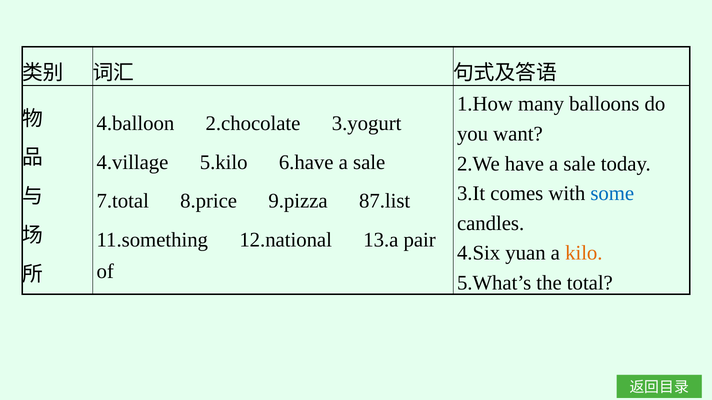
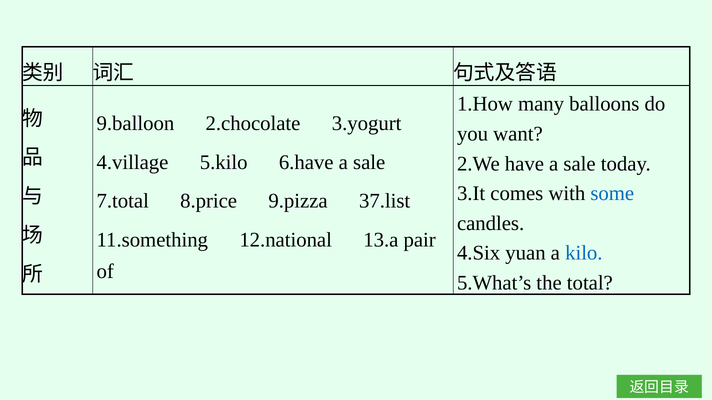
4.balloon: 4.balloon -> 9.balloon (135, 123)
87.list: 87.list -> 37.list (385, 201)
kilo colour: orange -> blue (584, 253)
